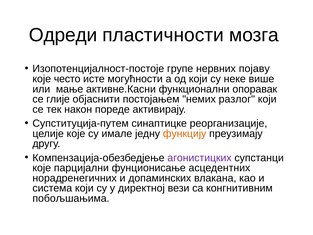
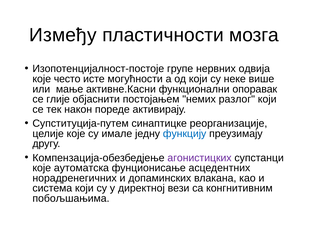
Одреди: Одреди -> Између (63, 35)
појаву: појаву -> одвија (254, 69)
функцију colour: orange -> blue (185, 133)
парцијални: парцијални -> аутоматска (81, 168)
